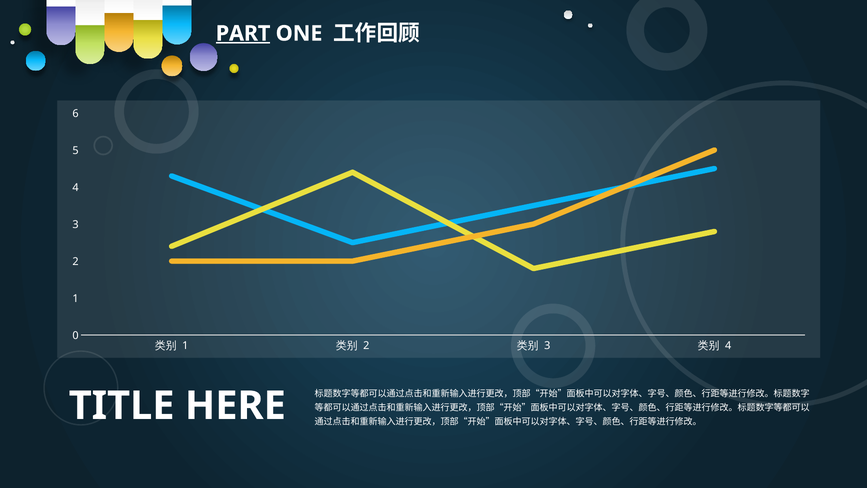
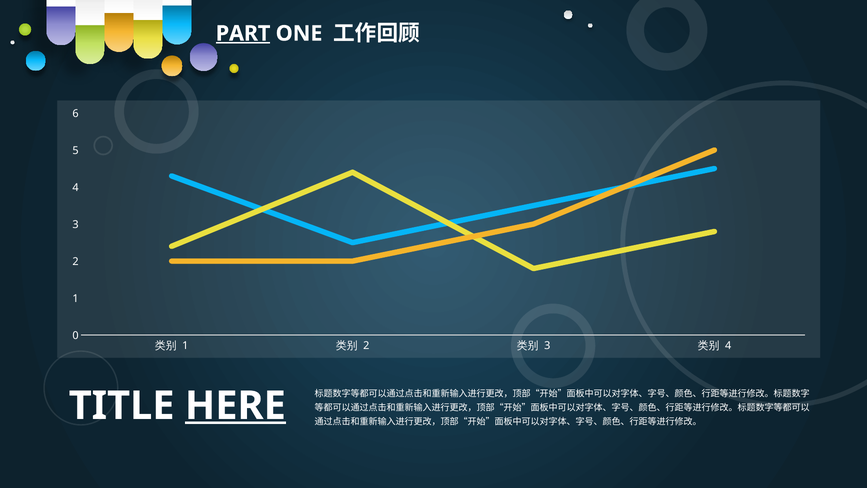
HERE underline: none -> present (235, 406)
